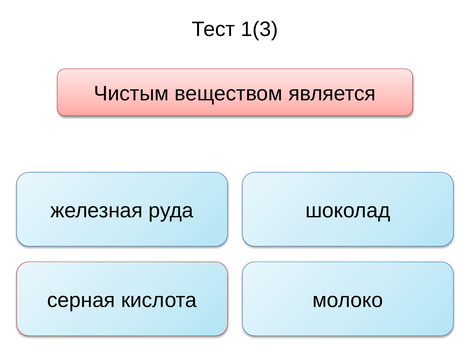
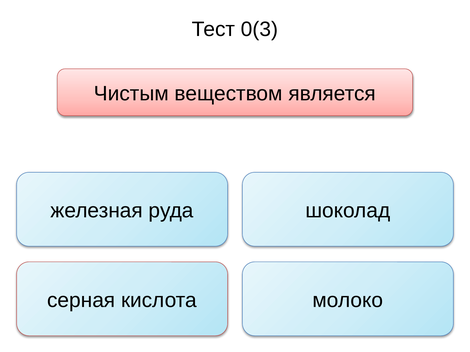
1(3: 1(3 -> 0(3 (259, 29)
